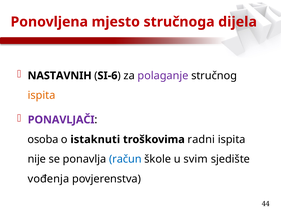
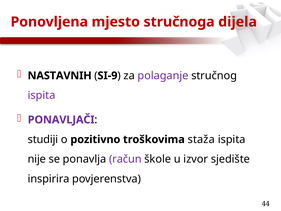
SI-6: SI-6 -> SI-9 (107, 76)
ispita colour: orange -> purple (42, 95)
osoba: osoba -> studiji (43, 139)
istaknuti: istaknuti -> pozitivno (95, 139)
radni: radni -> staža (201, 139)
račun colour: blue -> purple (125, 159)
svim: svim -> izvor (196, 159)
vođenja: vođenja -> inspirira (49, 179)
